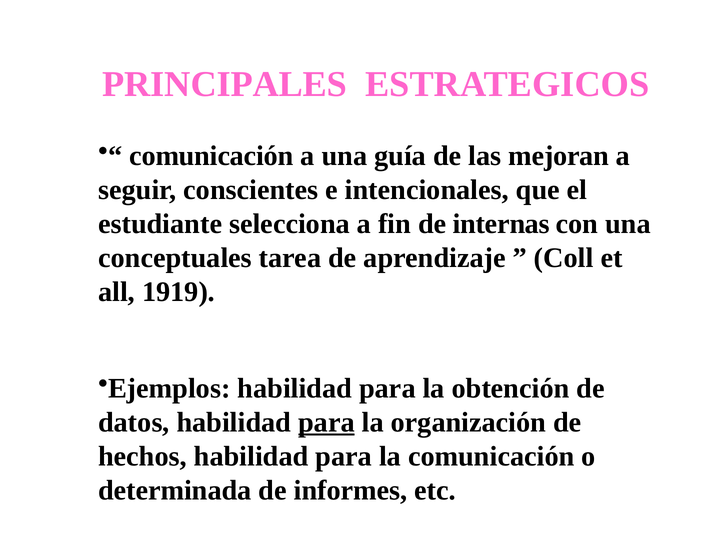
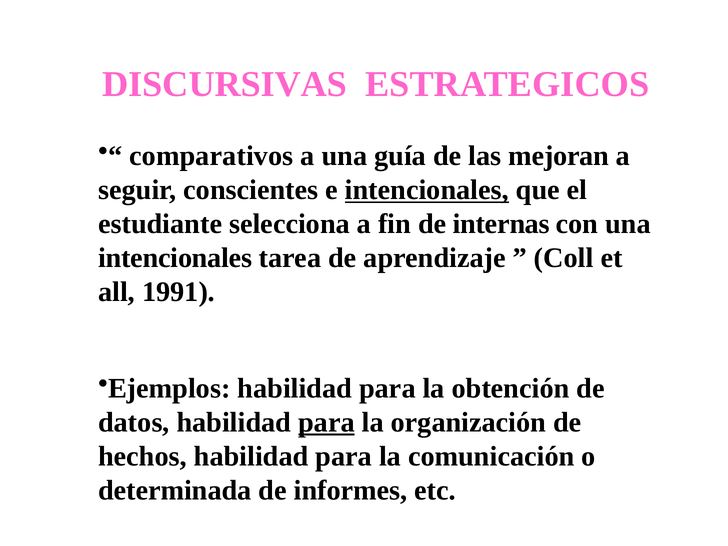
PRINCIPALES: PRINCIPALES -> DISCURSIVAS (225, 84)
comunicación: comunicación -> comparativos (211, 156)
intencionales underline: none -> present (427, 190)
conceptuales: conceptuales -> intencionales (175, 258)
1919: 1919 -> 1991 (179, 292)
